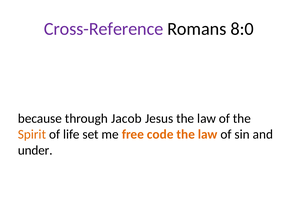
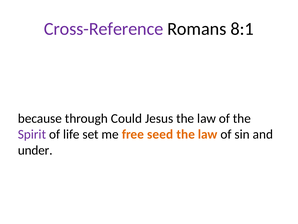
8:0: 8:0 -> 8:1 (242, 29)
Jacob: Jacob -> Could (126, 118)
Spirit colour: orange -> purple (32, 134)
code: code -> seed (160, 134)
